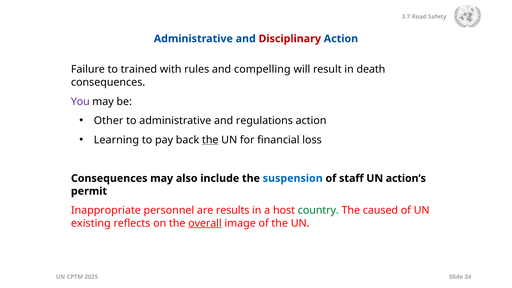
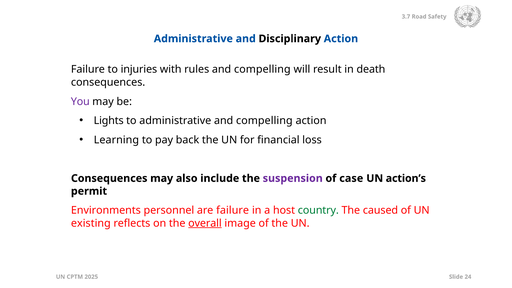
Disciplinary colour: red -> black (290, 39)
trained: trained -> injuries (139, 69)
Other: Other -> Lights (109, 121)
administrative and regulations: regulations -> compelling (264, 121)
the underline: present -> none (210, 140)
suspension colour: blue -> purple (293, 178)
staff: staff -> case (351, 178)
Inappropriate: Inappropriate -> Environments (106, 210)
are results: results -> failure (233, 210)
